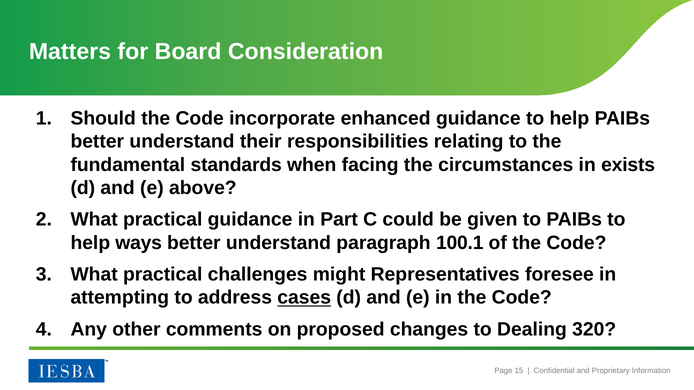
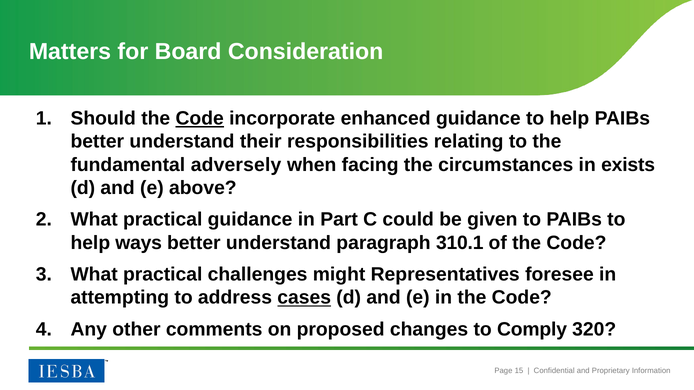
Code underline: none -> present (200, 119)
standards: standards -> adversely (236, 165)
100.1: 100.1 -> 310.1 (460, 243)
Dealing: Dealing -> Comply (532, 330)
